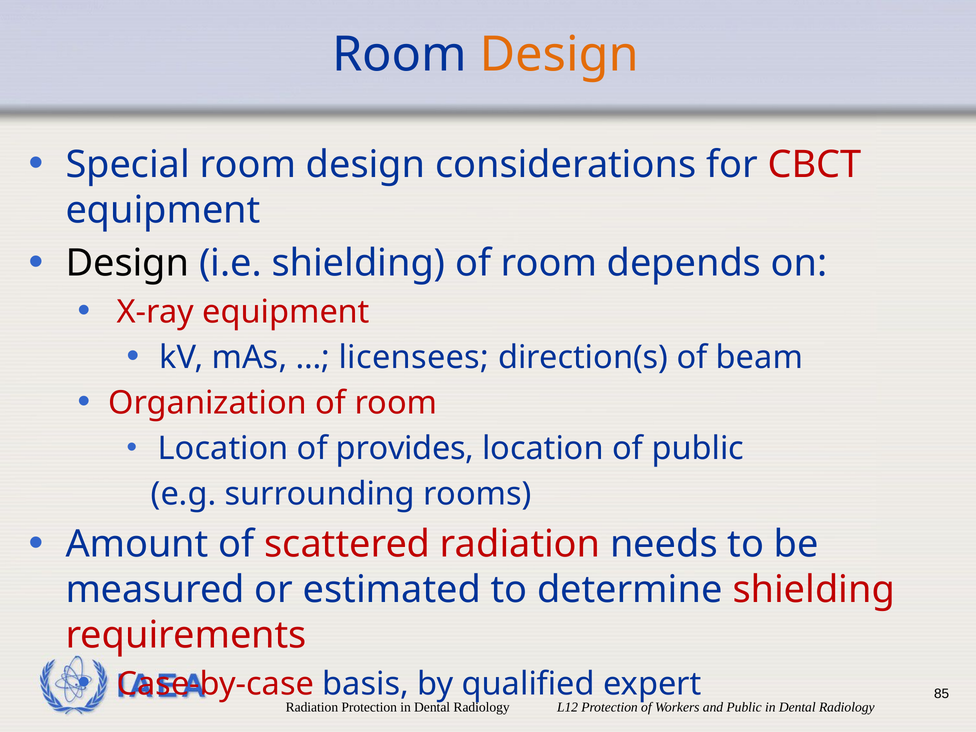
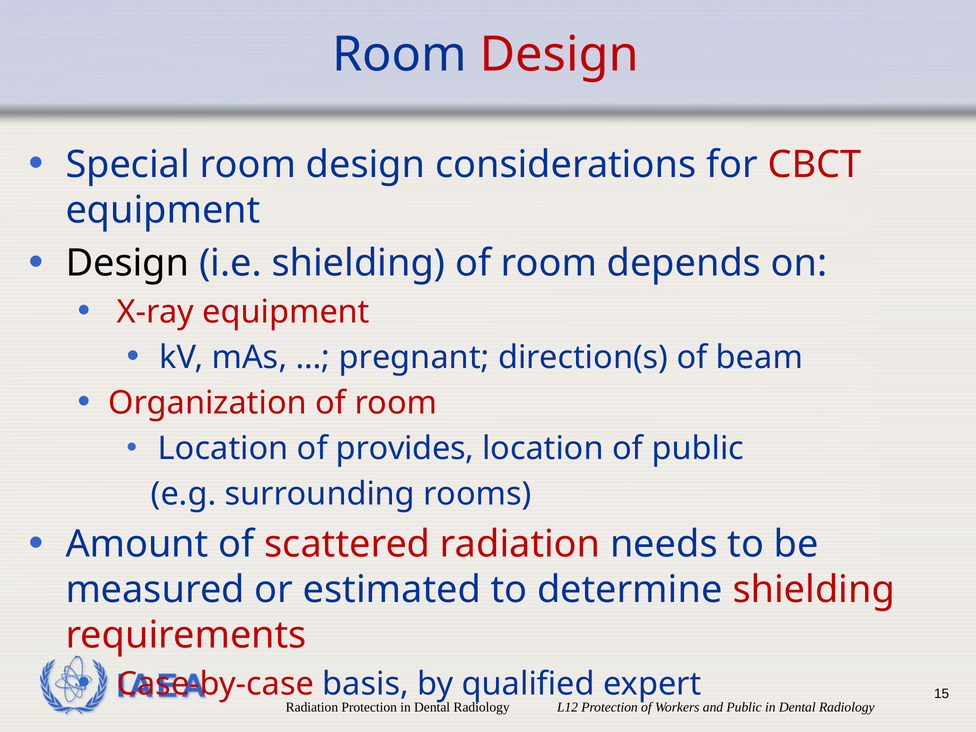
Design colour: orange -> red (559, 55)
licensees: licensees -> pregnant (414, 357)
85: 85 -> 15 (942, 694)
